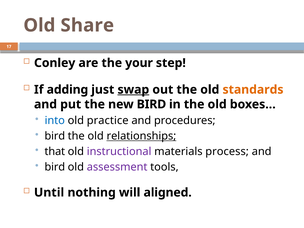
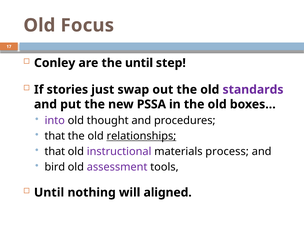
Share: Share -> Focus (87, 25)
the your: your -> until (139, 63)
adding: adding -> stories (67, 90)
swap underline: present -> none (133, 90)
standards colour: orange -> purple (253, 90)
new BIRD: BIRD -> PSSA (151, 104)
into colour: blue -> purple (55, 121)
practice: practice -> thought (108, 121)
bird: bird -> that (55, 136)
